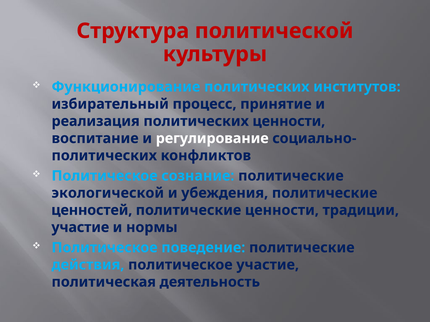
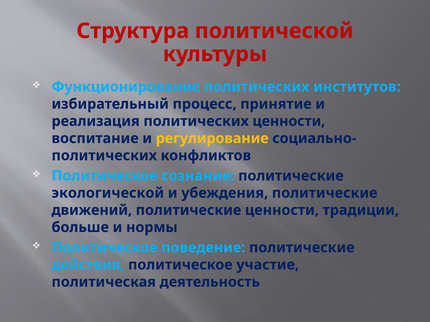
регулирование colour: white -> yellow (212, 139)
ценностей: ценностей -> движений (92, 210)
участие: участие -> больше (80, 228)
